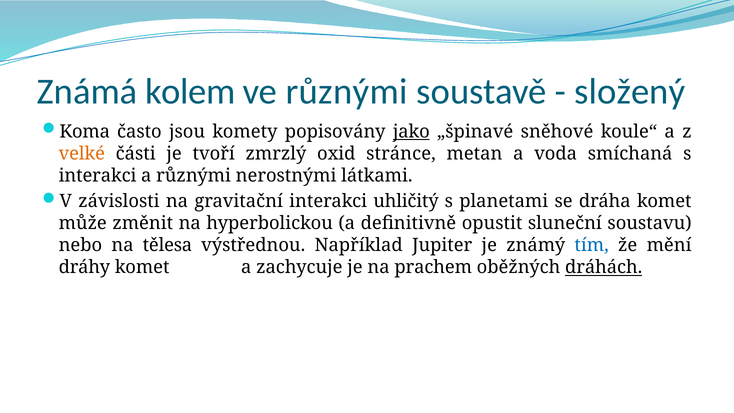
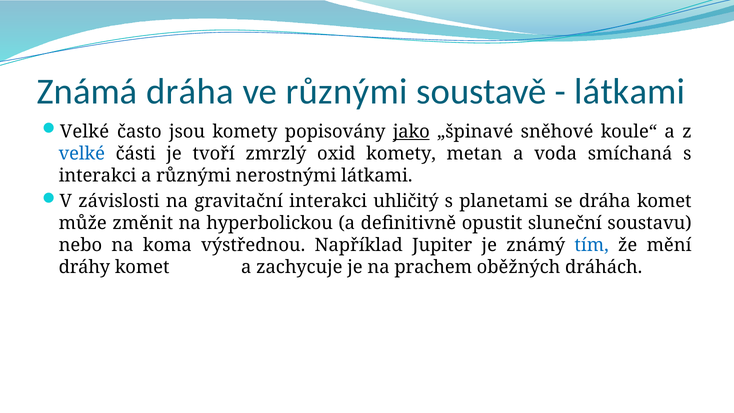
Známá kolem: kolem -> dráha (190, 92)
složený: složený -> látkami (630, 92)
Koma: Koma -> Velké (85, 132)
velké colour: orange -> blue (82, 154)
oxid stránce: stránce -> komety (401, 154)
tělesa: tělesa -> koma (167, 245)
dráhách underline: present -> none (604, 267)
